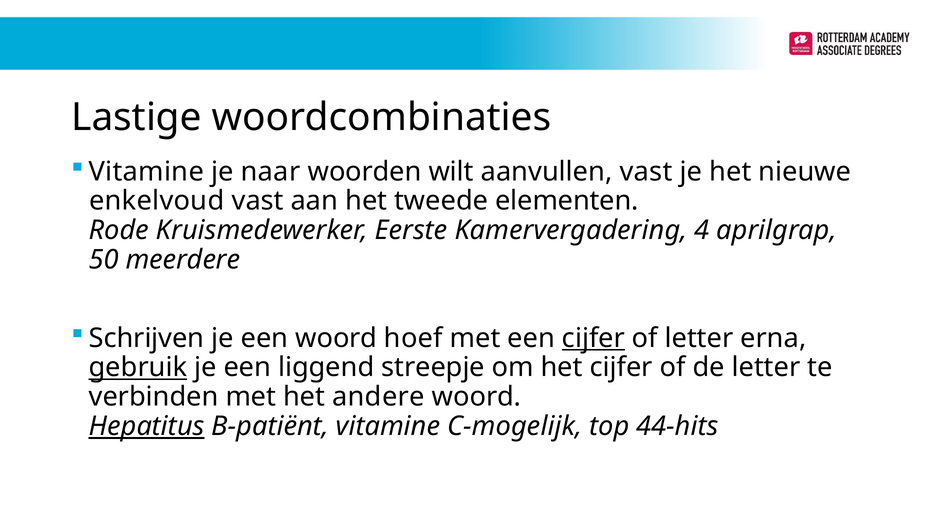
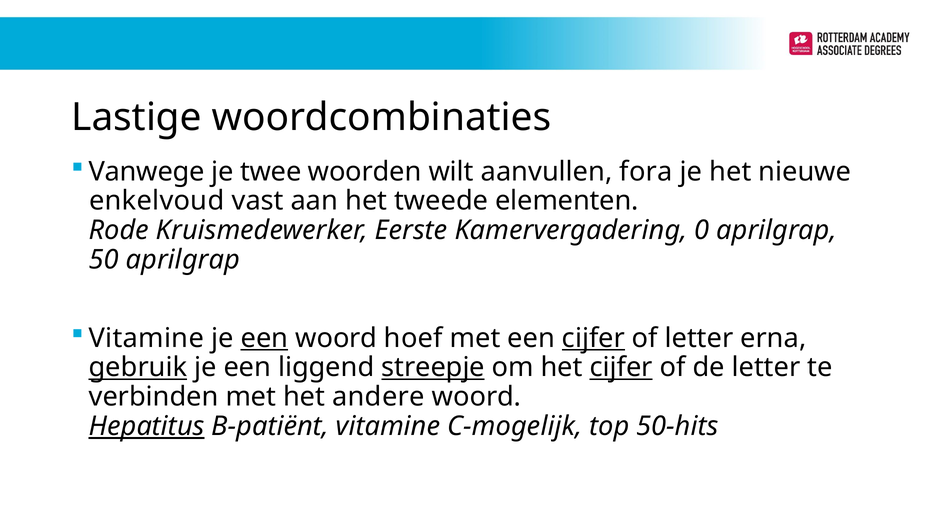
Vitamine: Vitamine -> Vanwege (147, 172)
naar: naar -> twee (271, 172)
aanvullen vast: vast -> fora (646, 172)
4: 4 -> 0 (702, 231)
50 meerdere: meerdere -> aprilgrap (183, 260)
Schrijven: Schrijven -> Vitamine (146, 338)
een underline: none -> present (264, 338)
streepje underline: none -> present (433, 368)
cijfer underline: none -> present (621, 368)
44-hits: 44-hits -> 50-hits (677, 427)
